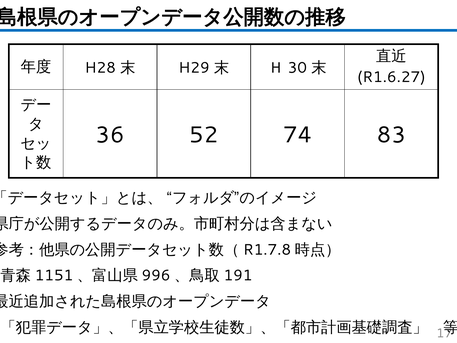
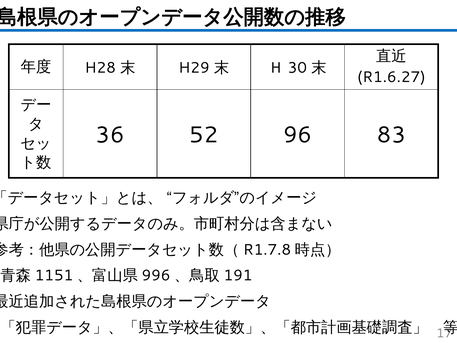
74: 74 -> 96 (298, 135)
